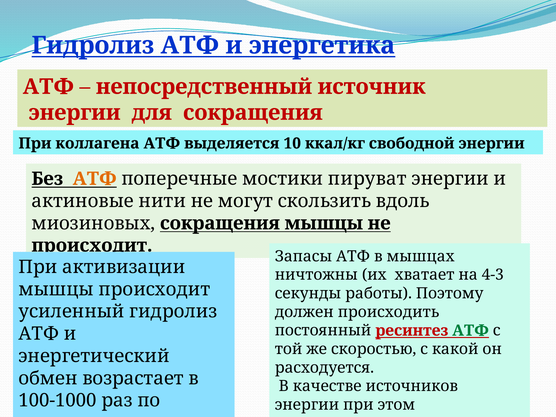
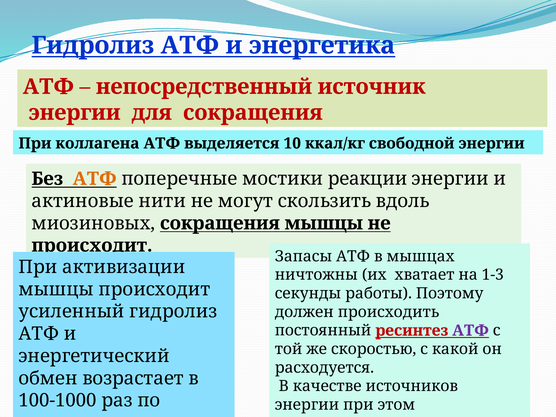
пируват: пируват -> реакции (367, 179)
4-3: 4-3 -> 1-3 (493, 275)
АТФ colour: green -> purple (471, 331)
